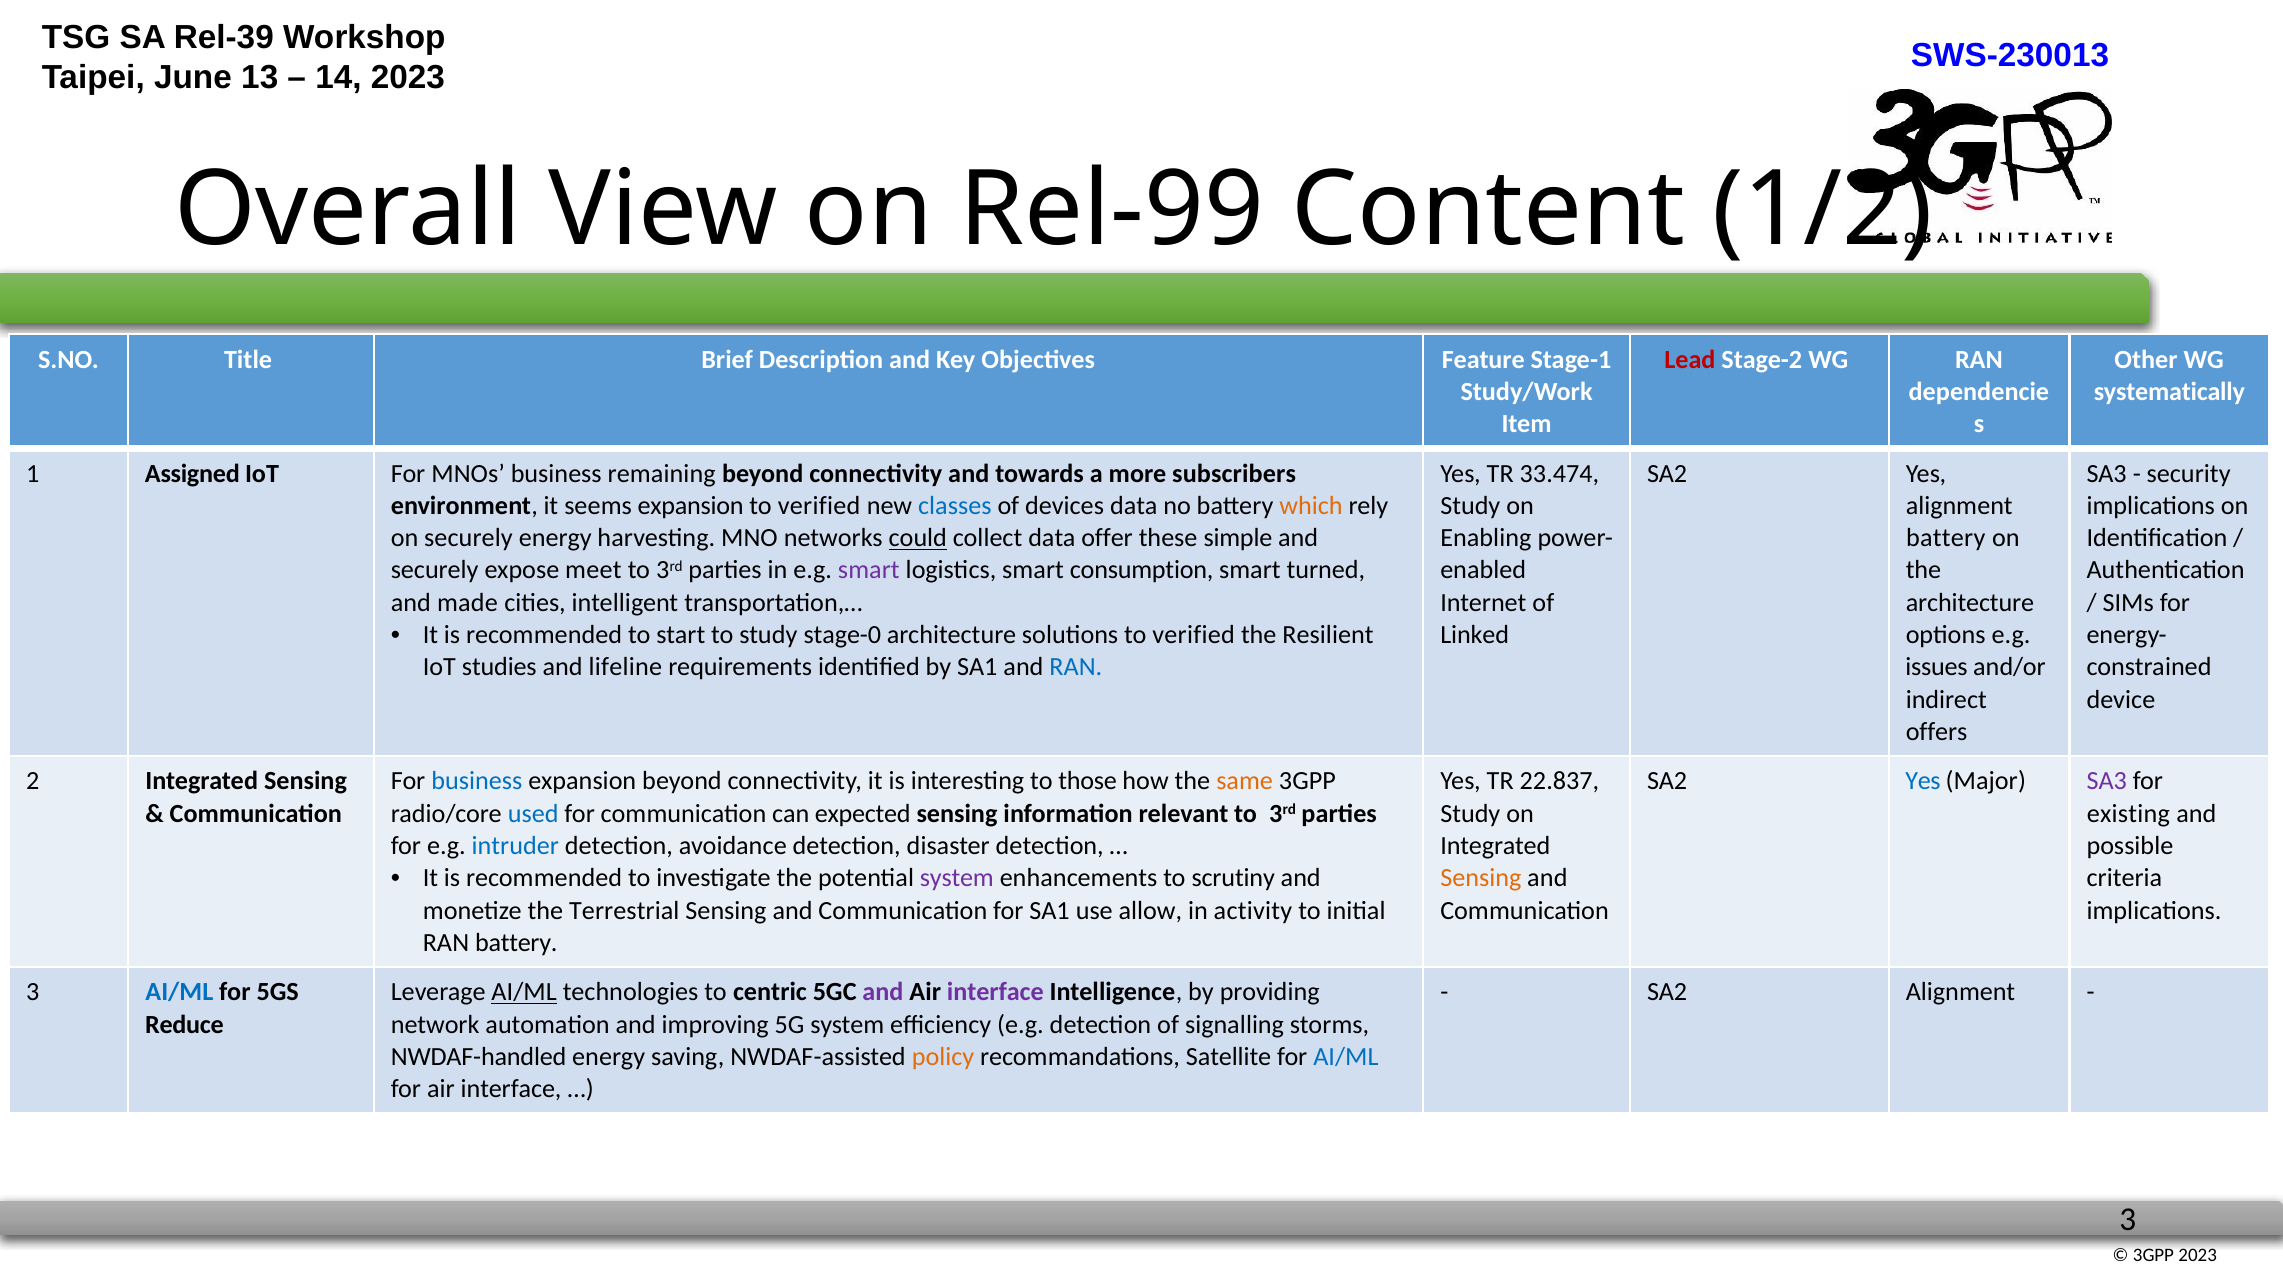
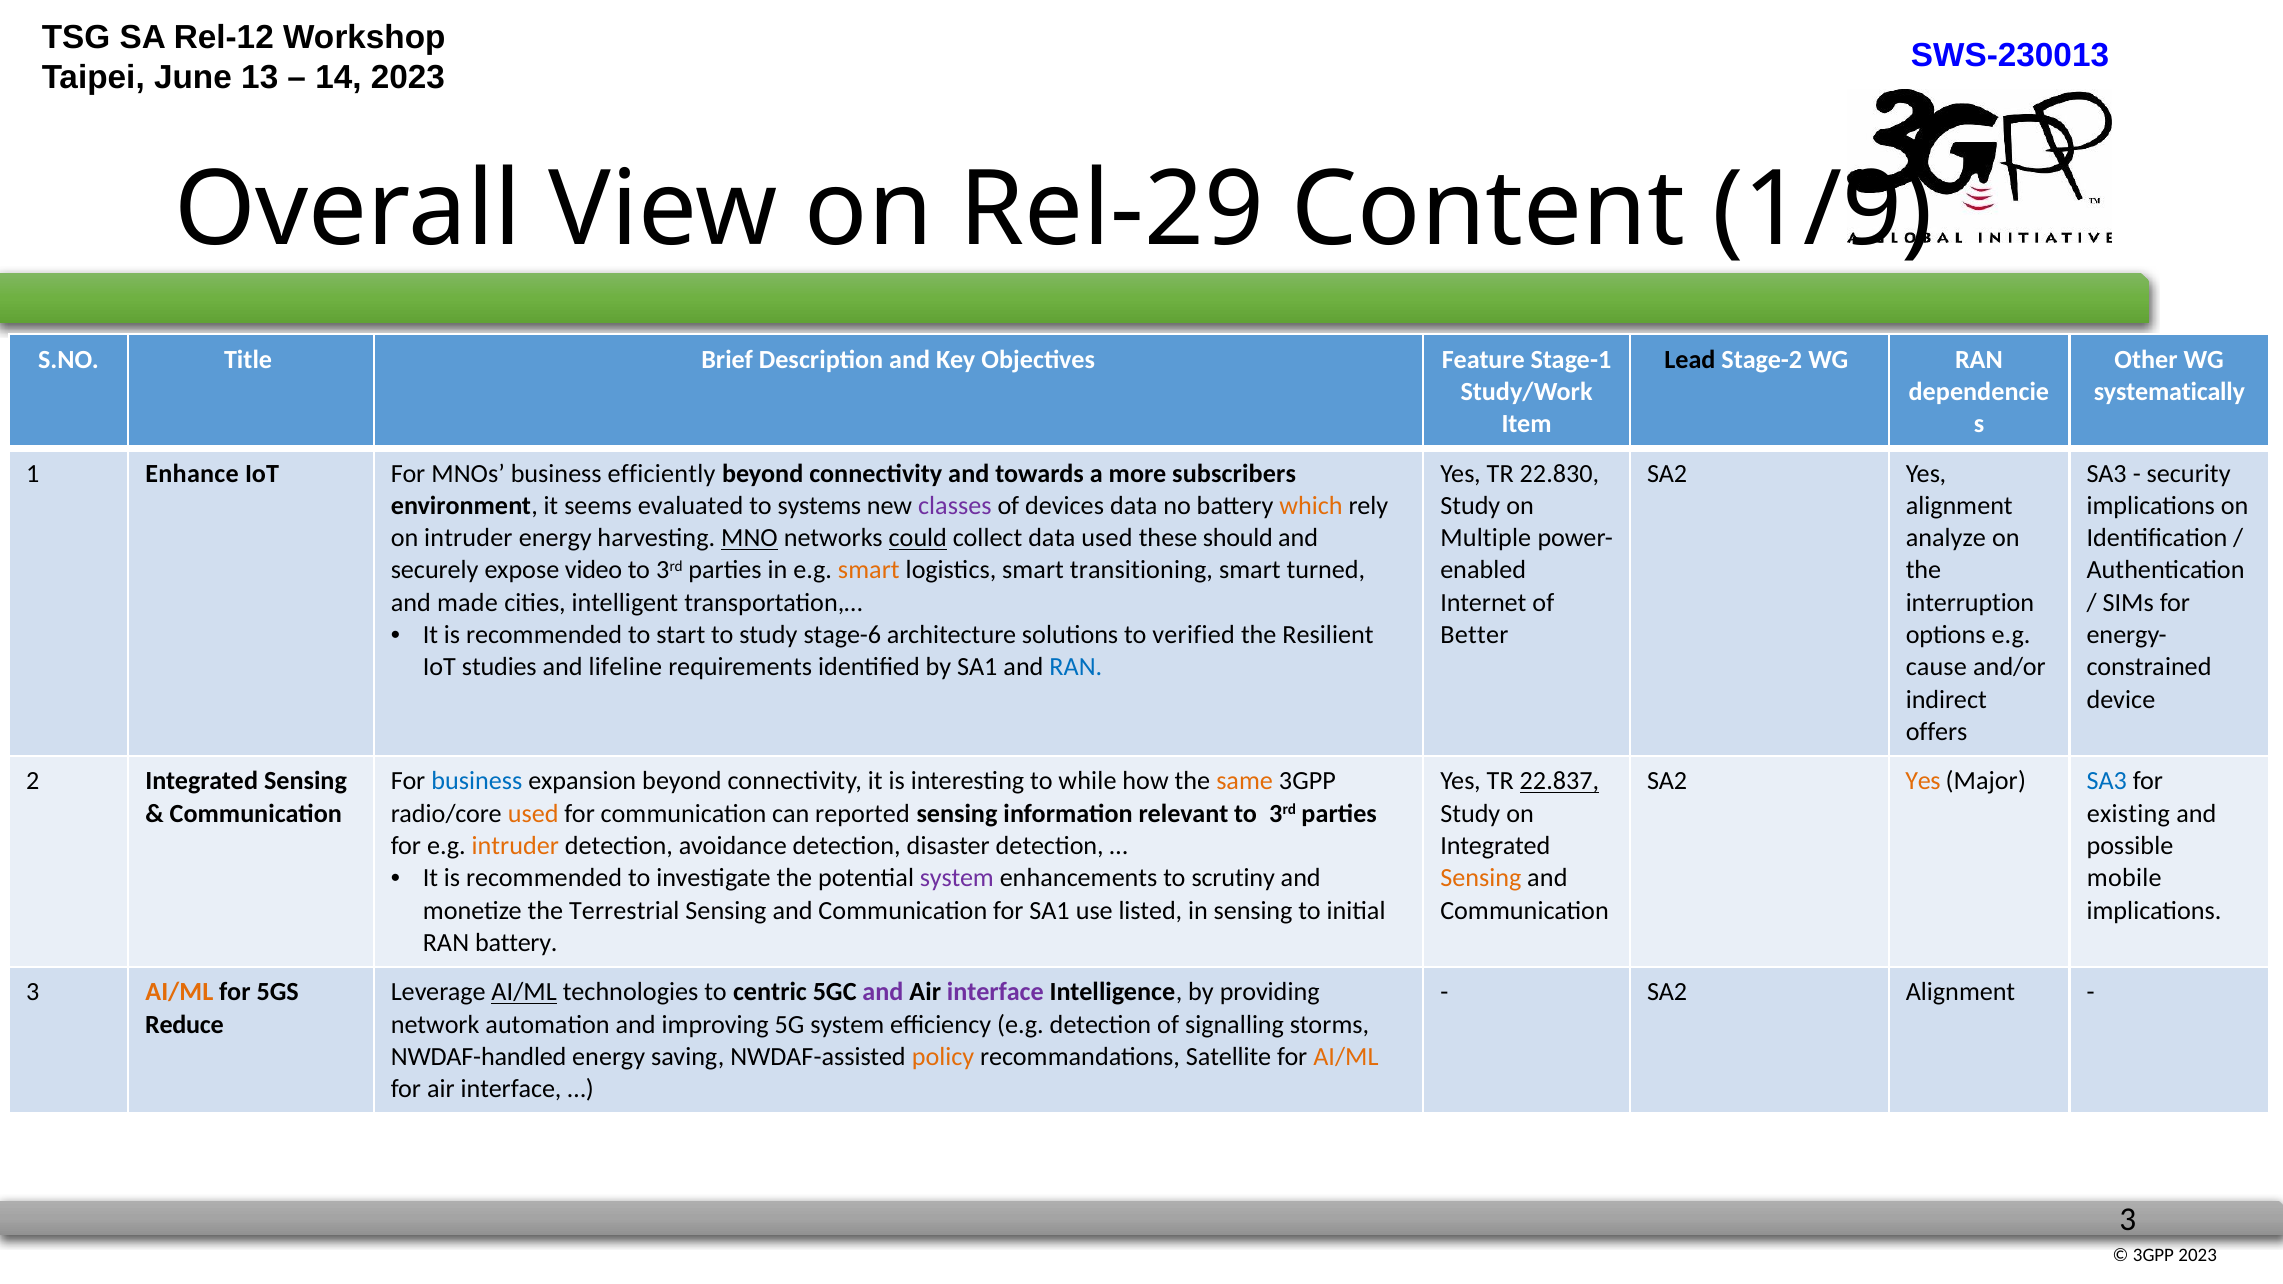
Rel-39: Rel-39 -> Rel-12 (224, 37)
Rel-99: Rel-99 -> Rel-29 (1112, 210)
1/2: 1/2 -> 1/9 (1823, 210)
Lead colour: red -> black (1690, 359)
Assigned: Assigned -> Enhance (192, 474)
remaining: remaining -> efficiently (662, 474)
33.474: 33.474 -> 22.830 (1559, 474)
seems expansion: expansion -> evaluated (691, 506)
verified: verified -> systems (819, 506)
classes colour: blue -> purple (955, 506)
on securely: securely -> intruder (468, 538)
MNO underline: none -> present (749, 538)
data offer: offer -> used (1107, 538)
simple: simple -> should (1238, 538)
Enabling: Enabling -> Multiple (1486, 538)
battery: battery -> analyze (1946, 538)
meet: meet -> video (594, 570)
smart colour: purple -> orange (869, 570)
consumption: consumption -> transitioning (1141, 570)
architecture: architecture -> interruption (1970, 603)
stage-0: stage-0 -> stage-6 (842, 635)
Linked: Linked -> Better (1475, 635)
issues: issues -> cause (1936, 667)
those: those -> while (1087, 781)
22.837 underline: none -> present (1559, 781)
Yes colour: blue -> orange (1923, 781)
SA3 colour: purple -> blue (2107, 781)
used colour: blue -> orange (533, 814)
expected: expected -> reported (862, 814)
intruder colour: blue -> orange (515, 846)
criteria: criteria -> mobile (2124, 878)
allow: allow -> listed (1150, 911)
in activity: activity -> sensing (1253, 911)
AI/ML colour: blue -> orange (179, 992)
AI/ML colour: blue -> orange (1346, 1057)
